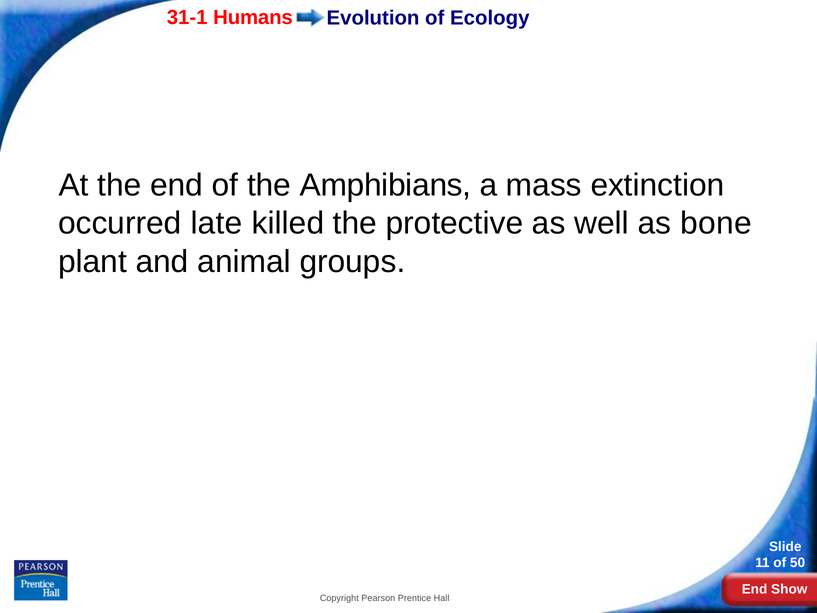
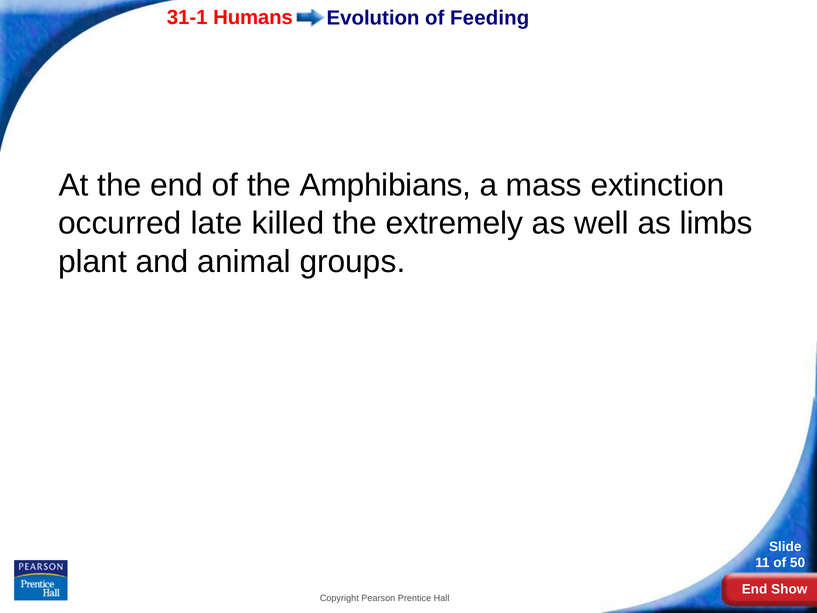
Ecology: Ecology -> Feeding (490, 18)
protective: protective -> extremely (454, 223)
bone: bone -> limbs (716, 223)
